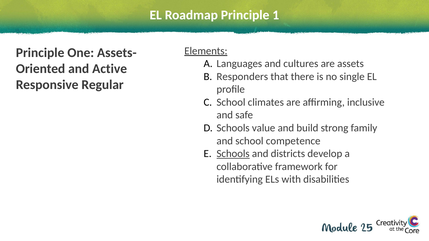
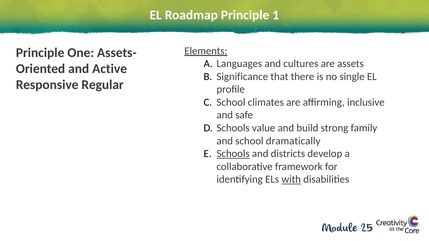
Responders: Responders -> Significance (242, 77)
competence: competence -> dramatically (293, 141)
with underline: none -> present (291, 180)
